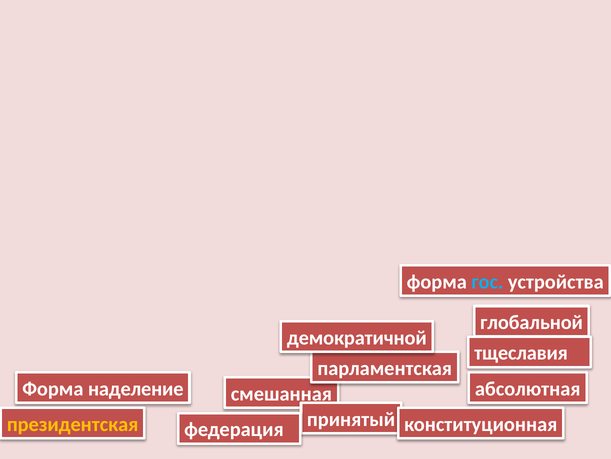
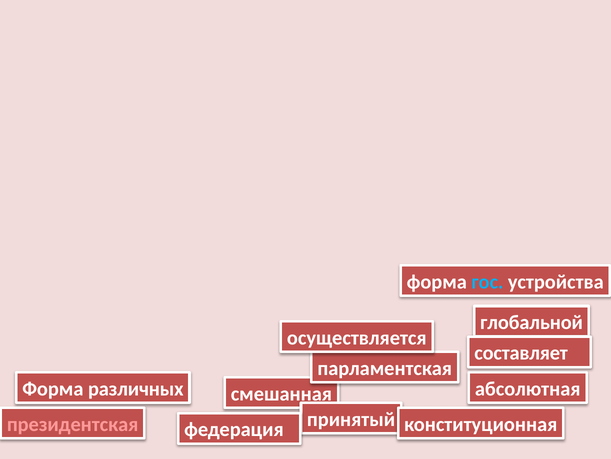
демократичной: демократичной -> осуществляется (357, 337)
тщеславия: тщеславия -> составляет (521, 353)
наделение: наделение -> различных (136, 388)
президентская colour: yellow -> pink (73, 424)
